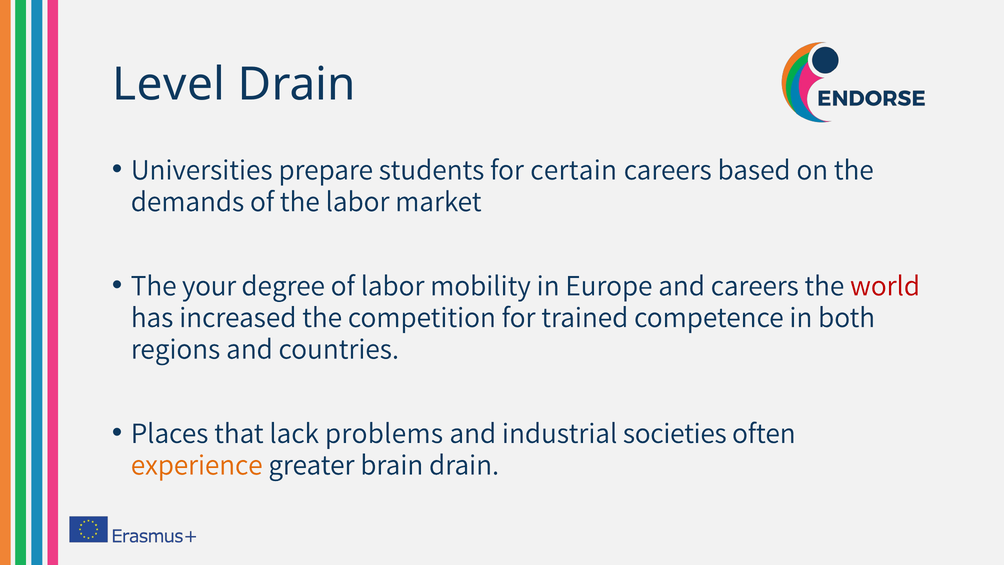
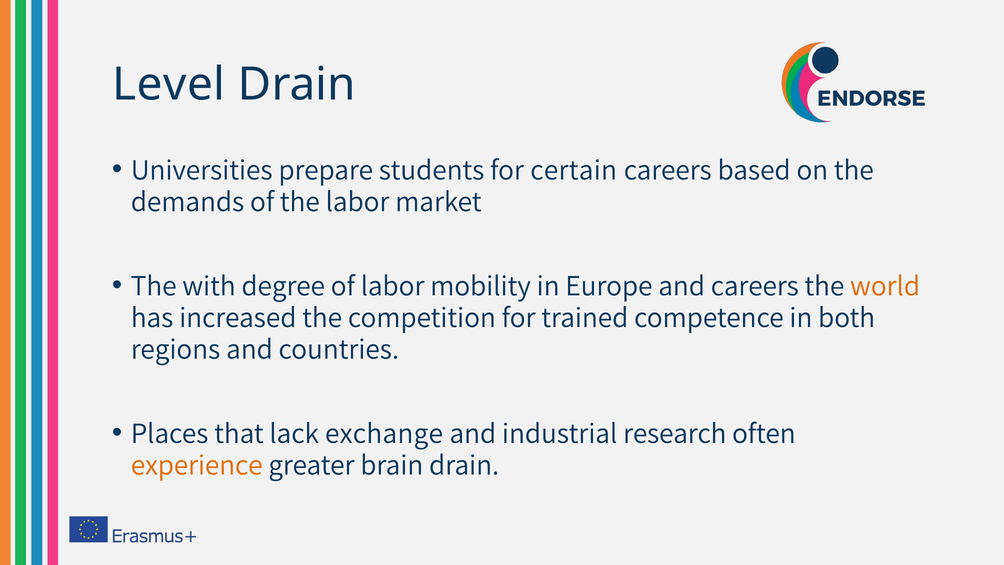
your: your -> with (209, 286)
world colour: red -> orange (885, 286)
problems: problems -> exchange (384, 433)
societies: societies -> research (675, 433)
